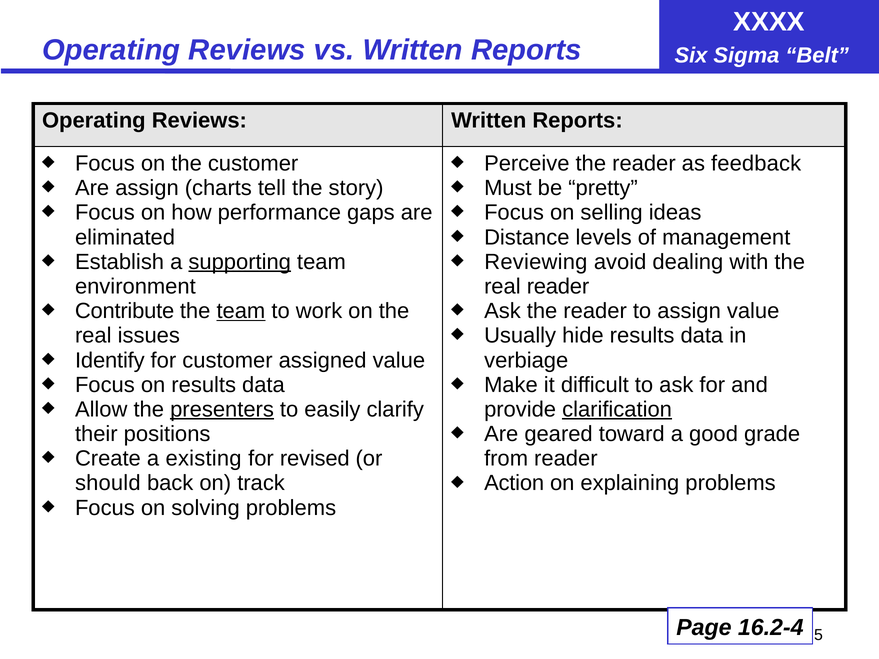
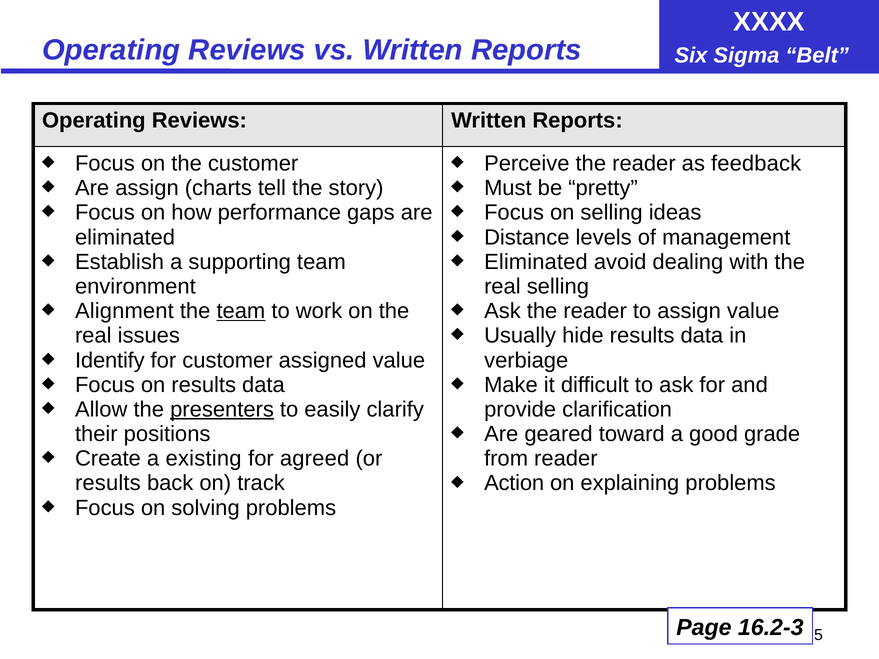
supporting underline: present -> none (240, 262)
Reviewing: Reviewing -> Eliminated (536, 262)
real reader: reader -> selling (558, 287)
Contribute: Contribute -> Alignment (124, 311)
clarification underline: present -> none (617, 410)
revised: revised -> agreed (315, 459)
should: should -> results (108, 483)
16.2-4: 16.2-4 -> 16.2-3 (771, 628)
